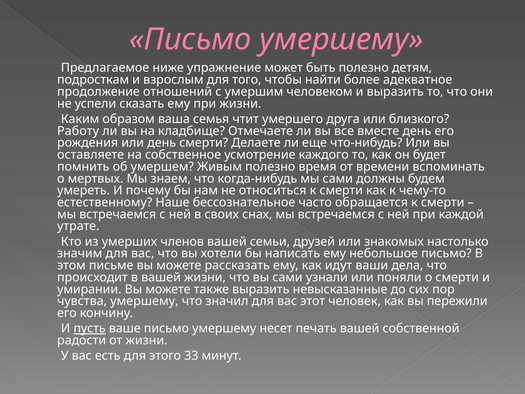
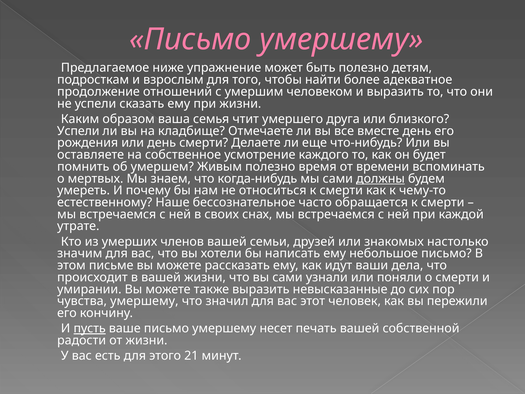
Работу: Работу -> Успели (78, 131)
должны underline: none -> present (380, 178)
33: 33 -> 21 (191, 356)
